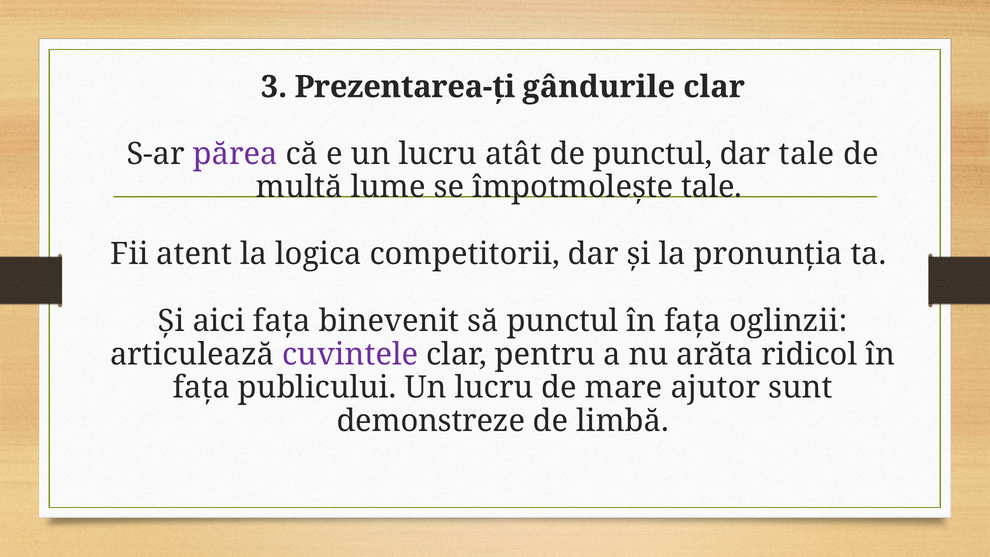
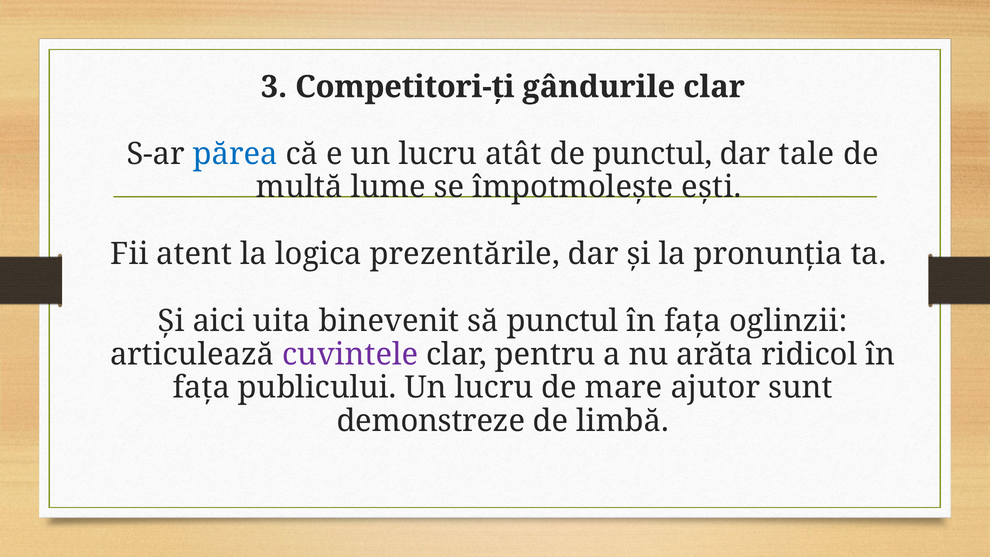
Prezentarea-ți: Prezentarea-ți -> Competitori-ți (405, 87)
părea colour: purple -> blue (235, 154)
împotmolește tale: tale -> ești (711, 187)
competitorii: competitorii -> prezentările (465, 254)
aici fața: fața -> uita (282, 321)
